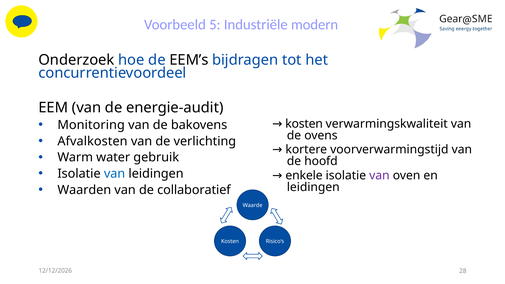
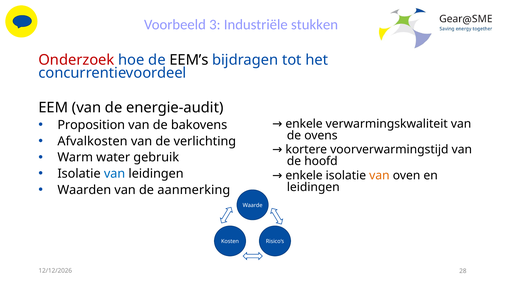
5: 5 -> 3 (215, 25)
modern: modern -> stukken (315, 25)
Onderzoek colour: black -> red (76, 60)
kosten: kosten -> enkele (304, 124)
Monitoring: Monitoring -> Proposition (91, 125)
van colour: purple -> orange (379, 175)
collaboratief: collaboratief -> aanmerking (194, 190)
